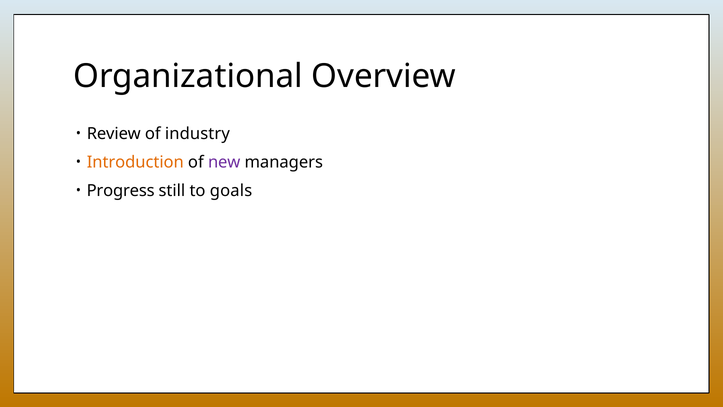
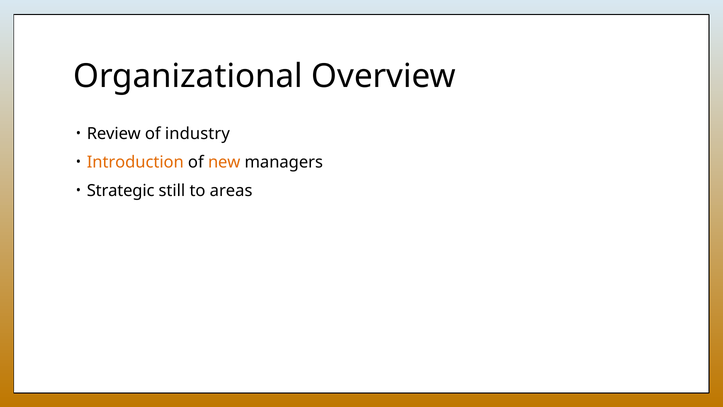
new colour: purple -> orange (224, 162)
Progress: Progress -> Strategic (121, 190)
goals: goals -> areas (231, 190)
